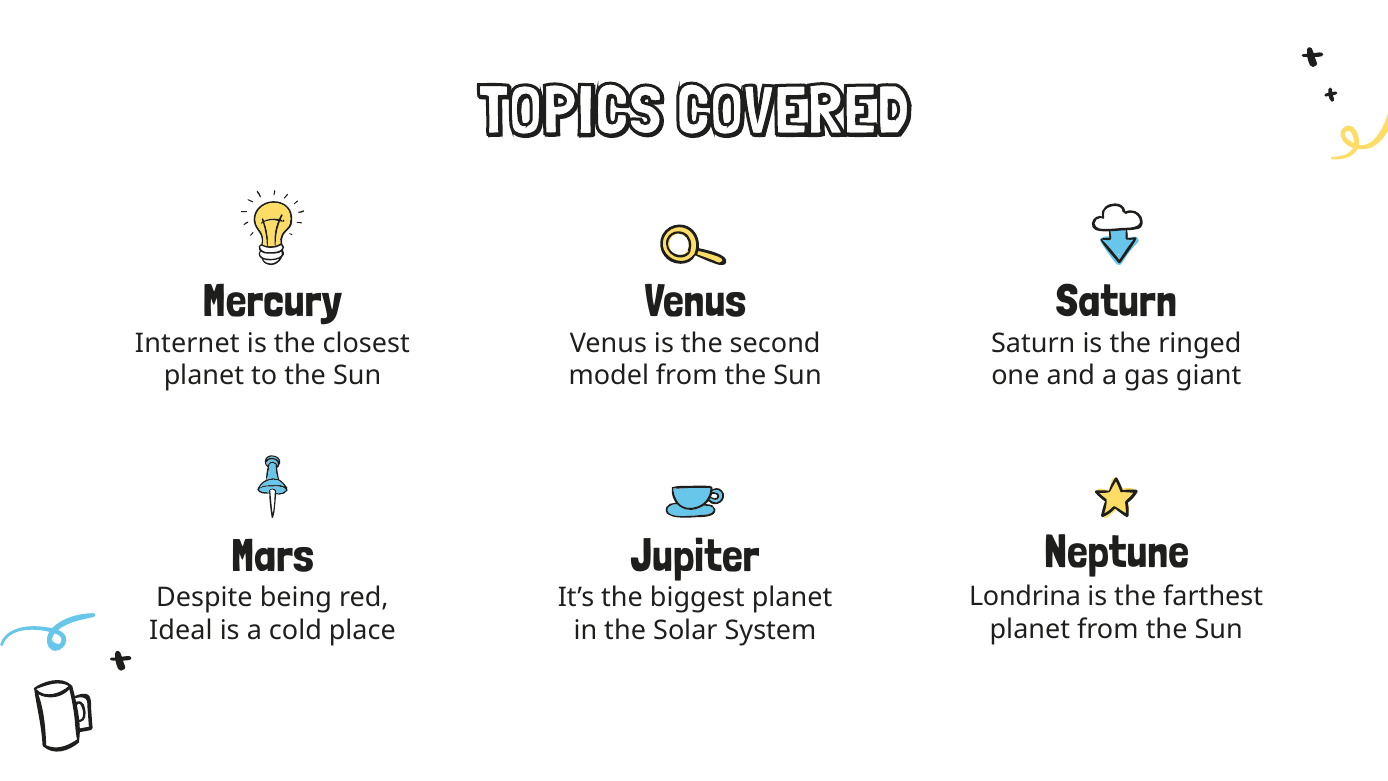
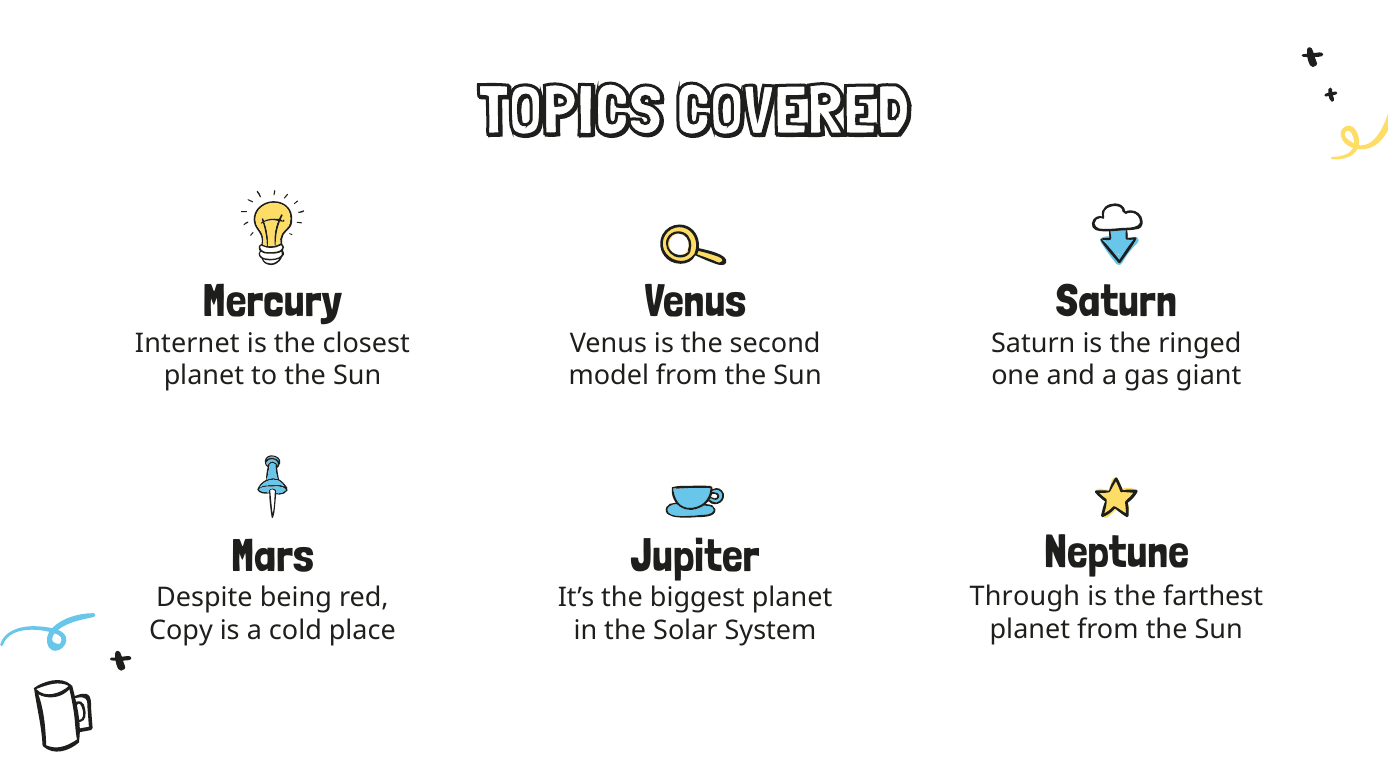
Londrina: Londrina -> Through (1025, 597)
Ideal: Ideal -> Copy (181, 630)
